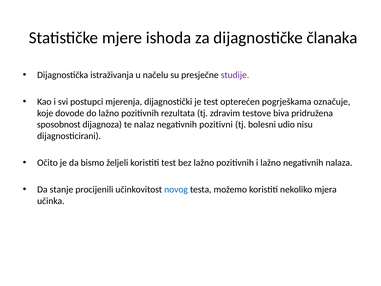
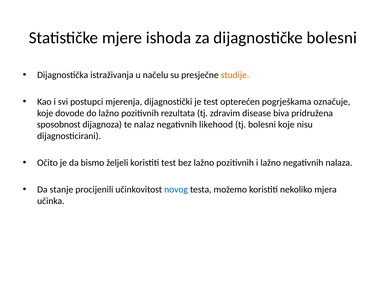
dijagnostičke članaka: članaka -> bolesni (332, 38)
studije colour: purple -> orange (235, 75)
testove: testove -> disease (257, 113)
pozitivni: pozitivni -> likehood (216, 124)
bolesni udio: udio -> koje (286, 124)
